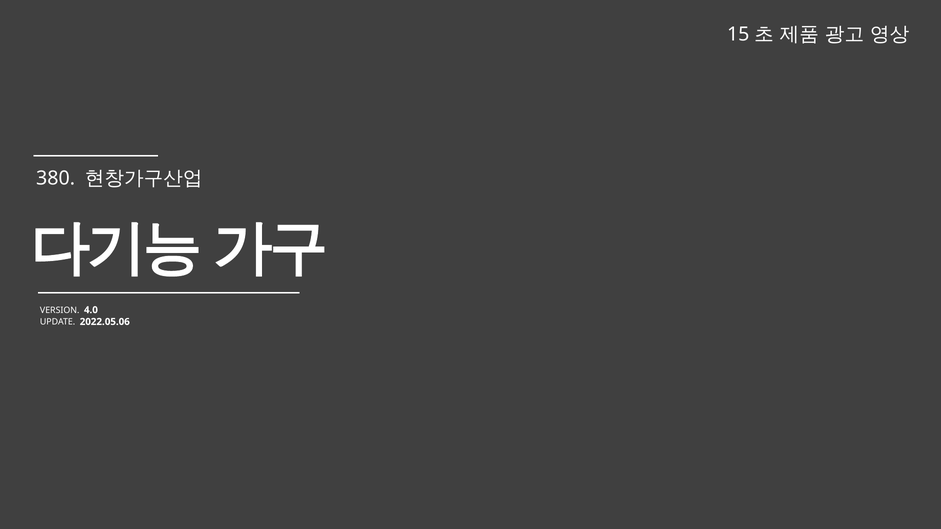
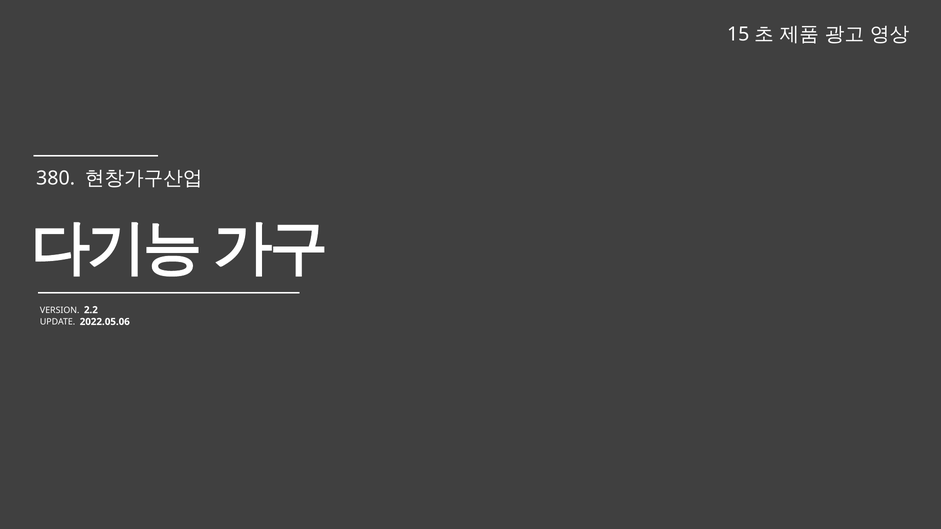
4.0: 4.0 -> 2.2 (91, 310)
